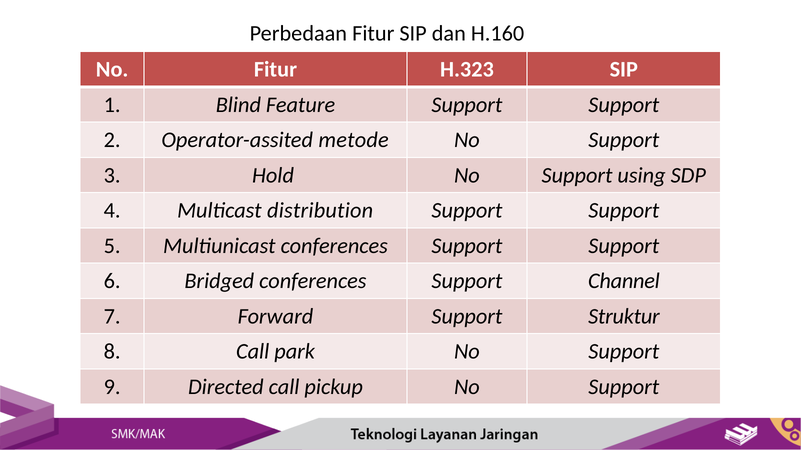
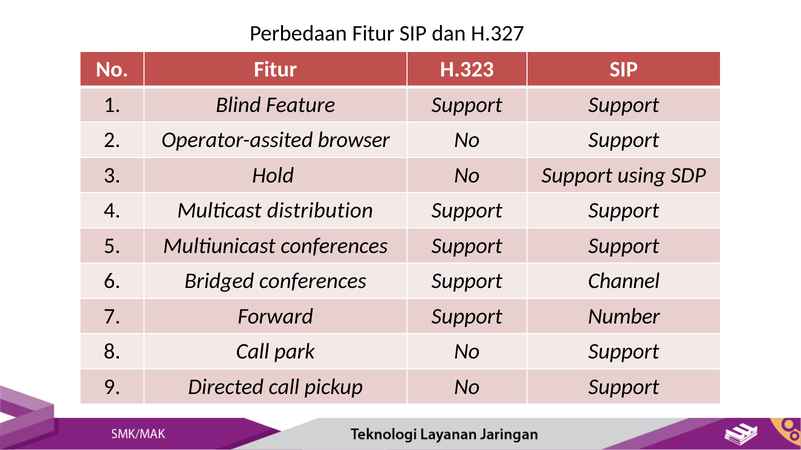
H.160: H.160 -> H.327 (498, 33)
metode: metode -> browser (354, 140)
Struktur: Struktur -> Number (624, 317)
